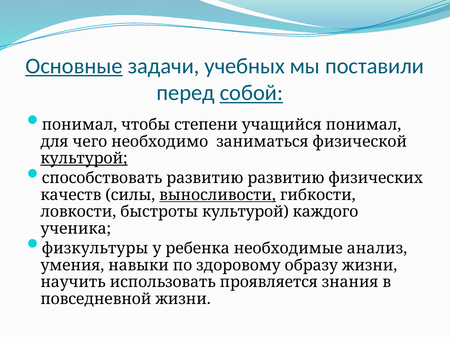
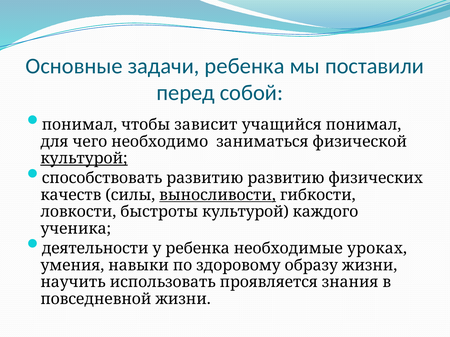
Основные underline: present -> none (74, 66)
задачи учебных: учебных -> ребенка (245, 66)
собой underline: present -> none (251, 93)
степени: степени -> зависит (206, 125)
физкультуры: физкультуры -> деятельности (95, 249)
анализ: анализ -> уроках (377, 249)
